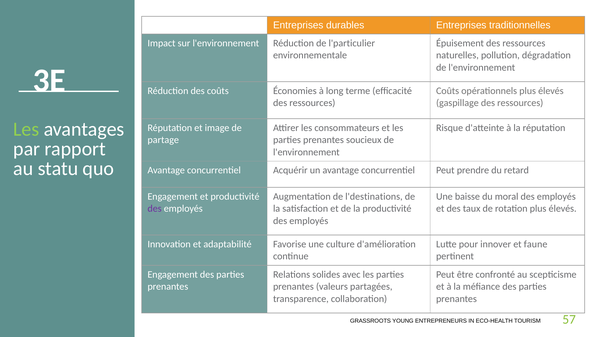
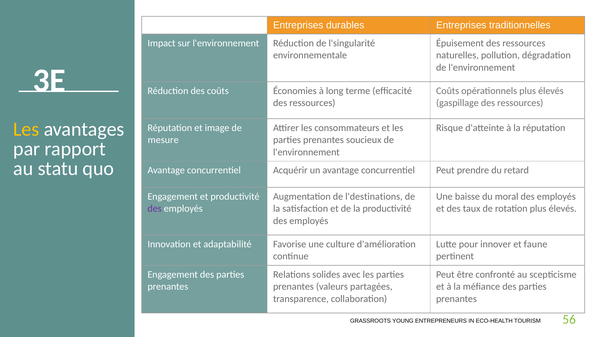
l'particulier: l'particulier -> l'singularité (352, 43)
Les colour: light green -> yellow (26, 129)
partage: partage -> mesure (163, 140)
57: 57 -> 56 (569, 319)
